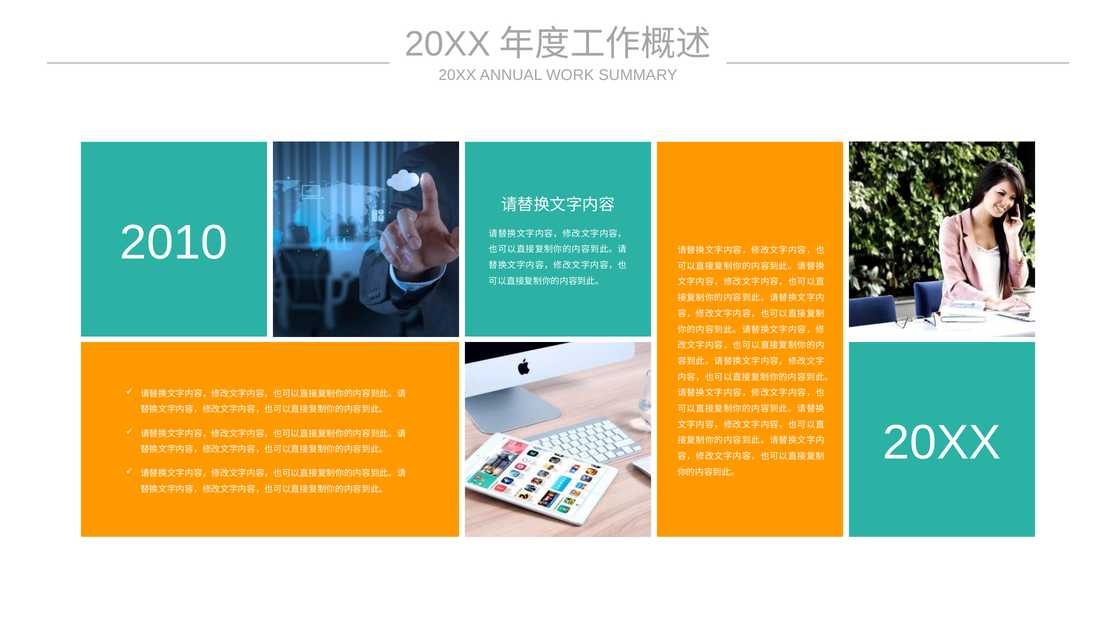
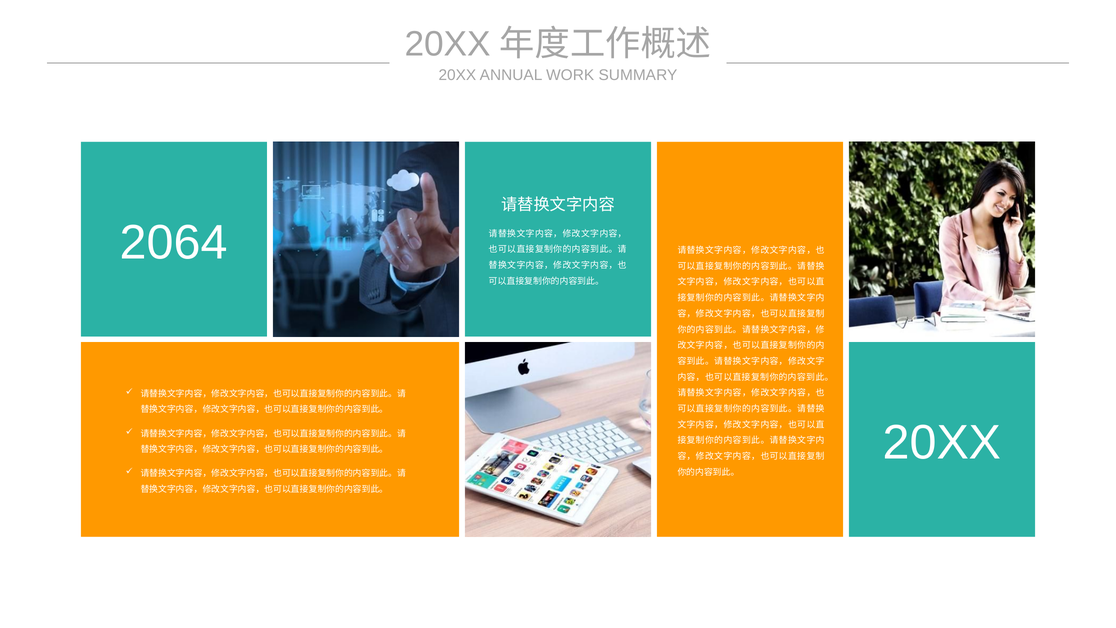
2010: 2010 -> 2064 (174, 242)
